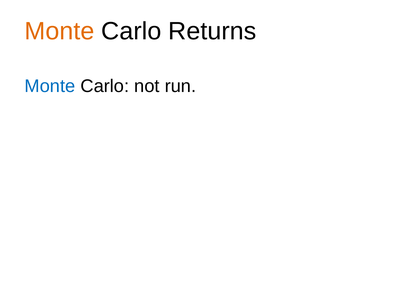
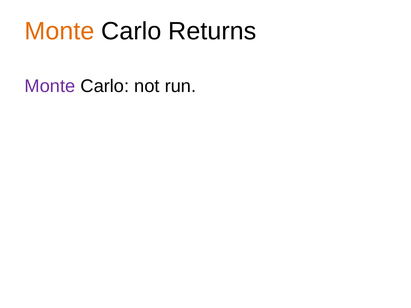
Monte colour: blue -> purple (50, 86)
